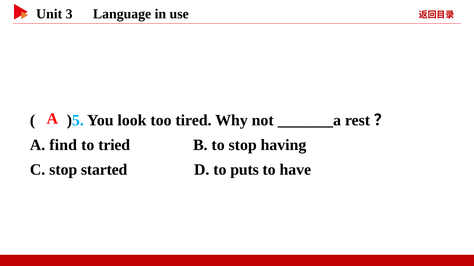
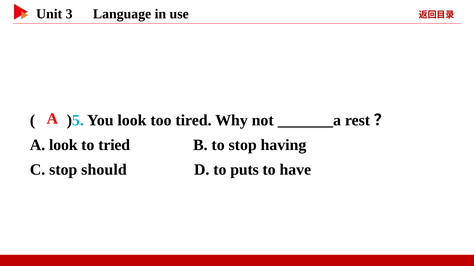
A find: find -> look (63, 145)
started: started -> should (104, 170)
